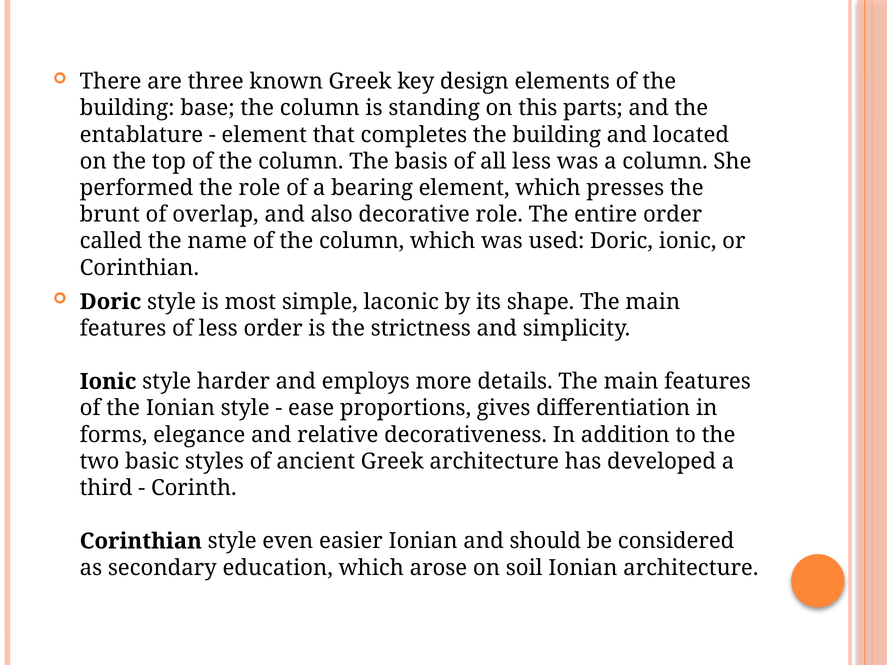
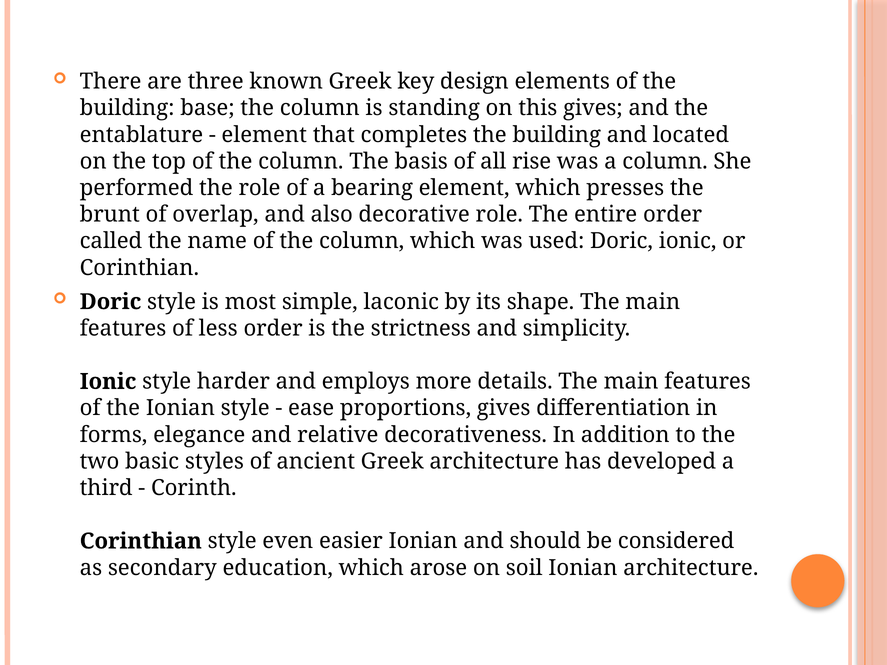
this parts: parts -> gives (593, 108)
all less: less -> rise (532, 161)
